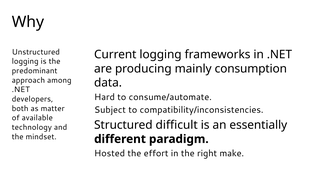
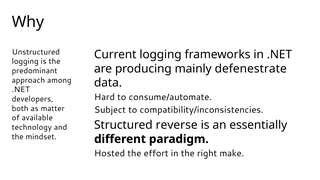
consumption: consumption -> defenestrate (251, 69)
difficult: difficult -> reverse (177, 125)
